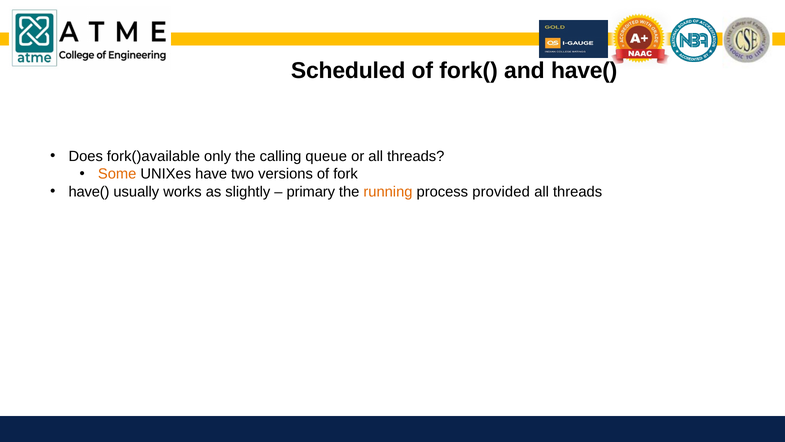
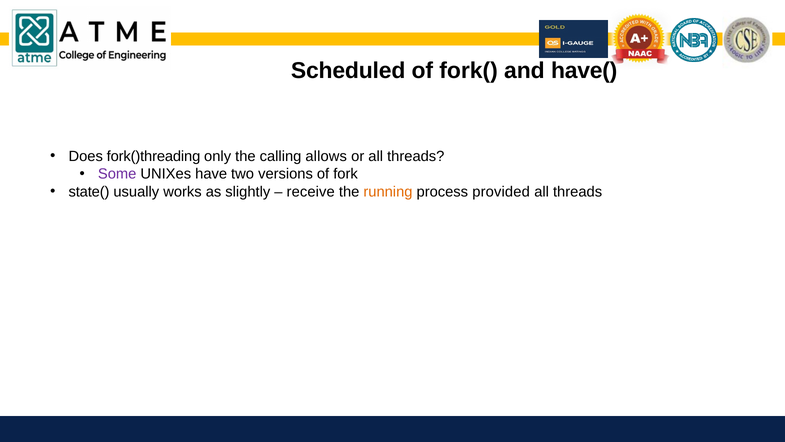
fork()available: fork()available -> fork()threading (154, 156)
queue: queue -> allows (326, 156)
Some colour: orange -> purple (117, 174)
have(: have( -> state( (89, 192)
primary: primary -> receive (311, 192)
